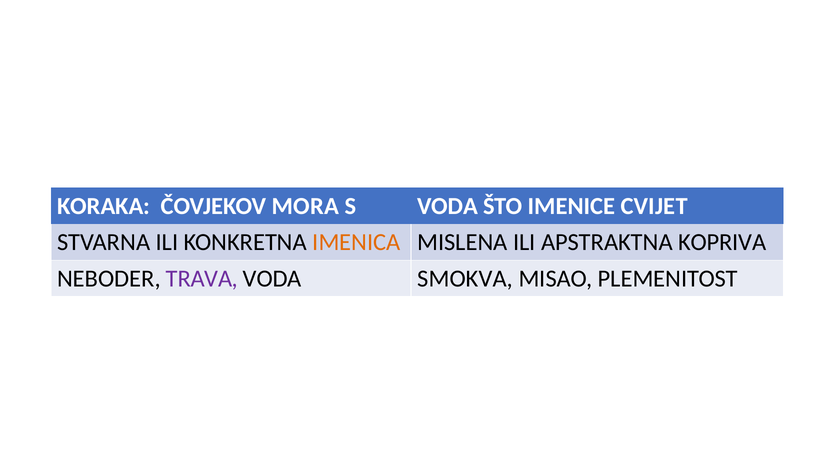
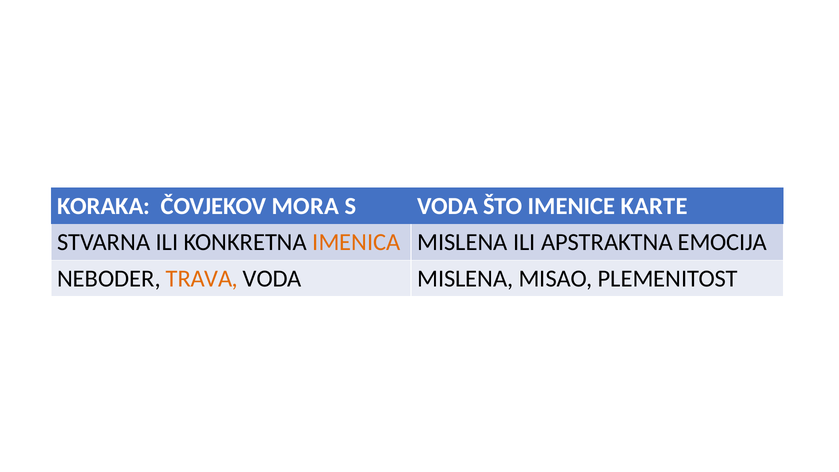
CVIJET: CVIJET -> KARTE (654, 206)
KOPRIVA: KOPRIVA -> EMOCIJA (722, 242)
TRAVA colour: purple -> orange (202, 279)
VODA SMOKVA: SMOKVA -> MISLENA (465, 279)
